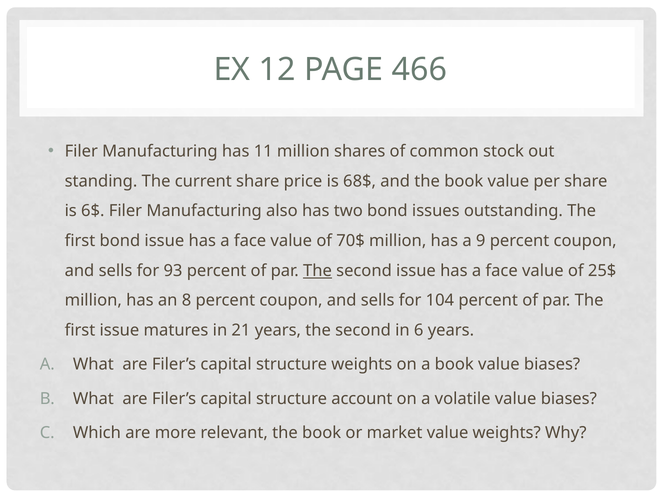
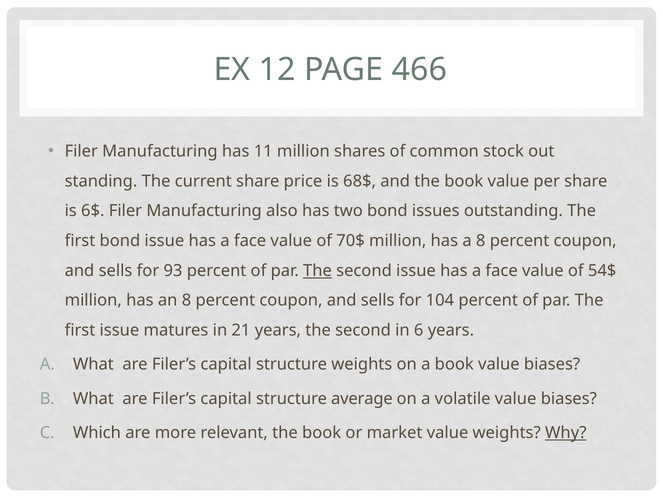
a 9: 9 -> 8 (481, 241)
25$: 25$ -> 54$ (602, 271)
account: account -> average (362, 399)
Why underline: none -> present (566, 433)
